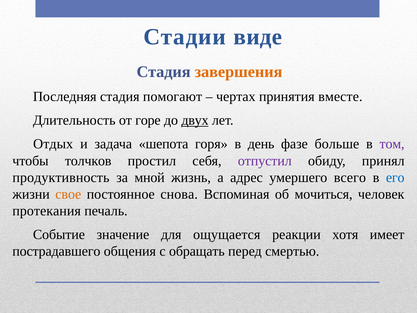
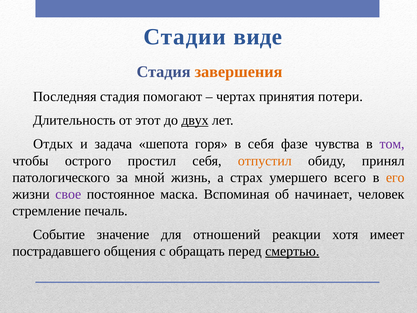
вместе: вместе -> потери (340, 97)
горе: горе -> этот (148, 120)
в день: день -> себя (261, 144)
больше: больше -> чувства (337, 144)
толчков: толчков -> острого (88, 161)
отпустил colour: purple -> orange (265, 161)
продуктивность: продуктивность -> патологического (61, 177)
адрес: адрес -> страх (246, 177)
его colour: blue -> orange (395, 177)
свое colour: orange -> purple (68, 194)
снова: снова -> маска (179, 194)
мочиться: мочиться -> начинает (323, 194)
протекания: протекания -> стремление (47, 211)
ощущается: ощущается -> отношений (227, 234)
смертью underline: none -> present (292, 251)
